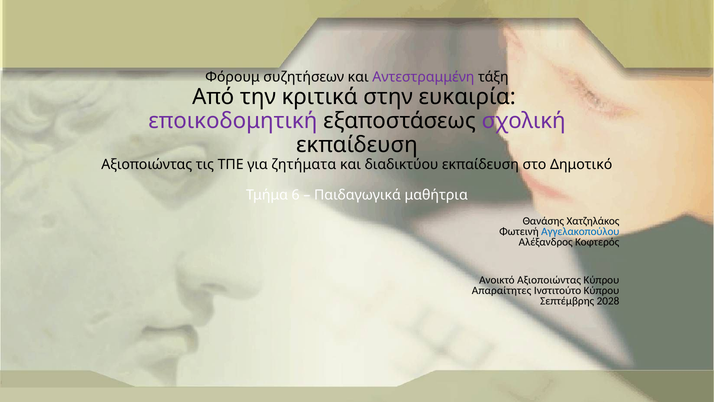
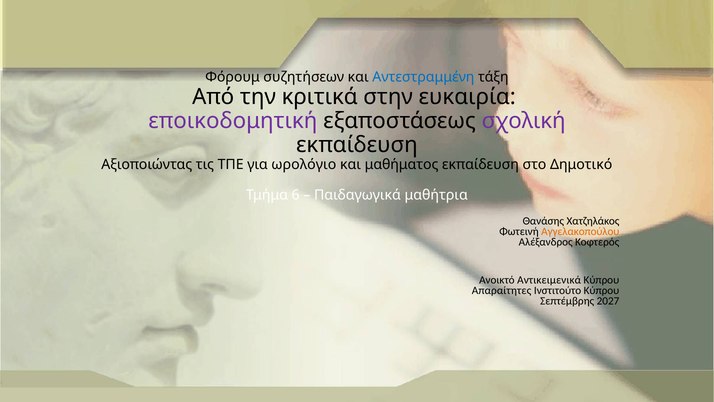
Αντεστραμμένη colour: purple -> blue (423, 77)
ζητήματα: ζητήματα -> ωρολόγιο (304, 165)
διαδικτύου: διαδικτύου -> μαθήματος (402, 165)
Αγγελακοπούλου colour: blue -> orange (580, 231)
Ανοικτό Αξιοποιώντας: Αξιοποιώντας -> Αντικειμενικά (549, 280)
2028: 2028 -> 2027 (608, 301)
